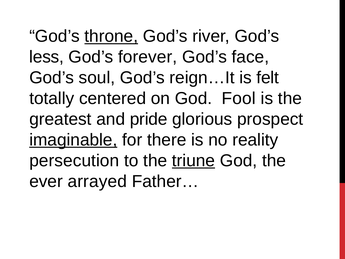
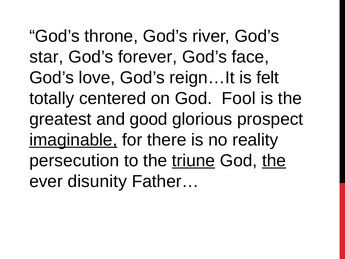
throne underline: present -> none (111, 36)
less: less -> star (46, 57)
soul: soul -> love (97, 78)
pride: pride -> good (149, 119)
the underline: none -> present (274, 160)
arrayed: arrayed -> disunity (97, 181)
